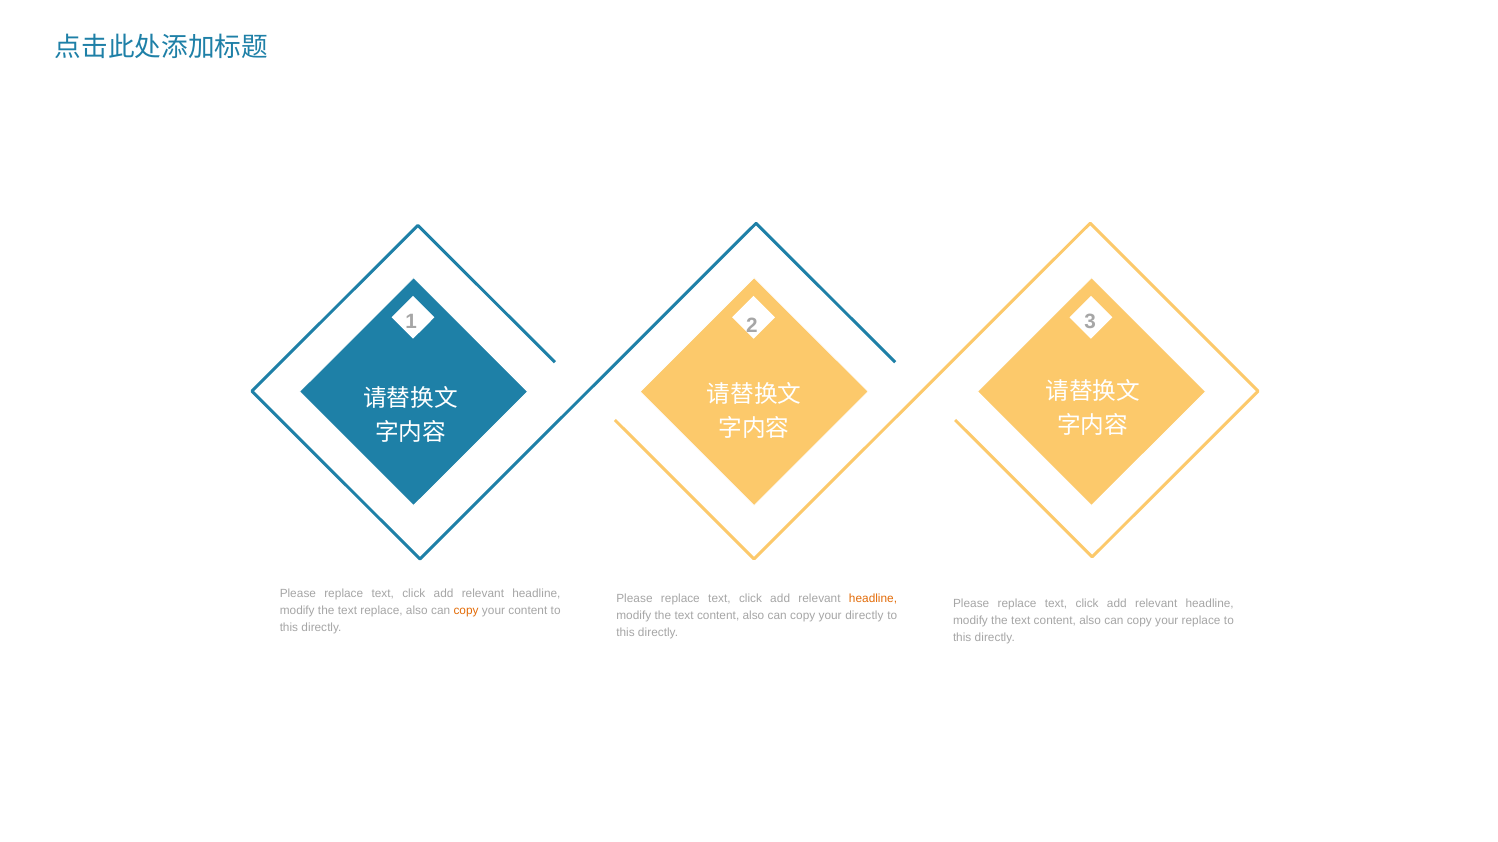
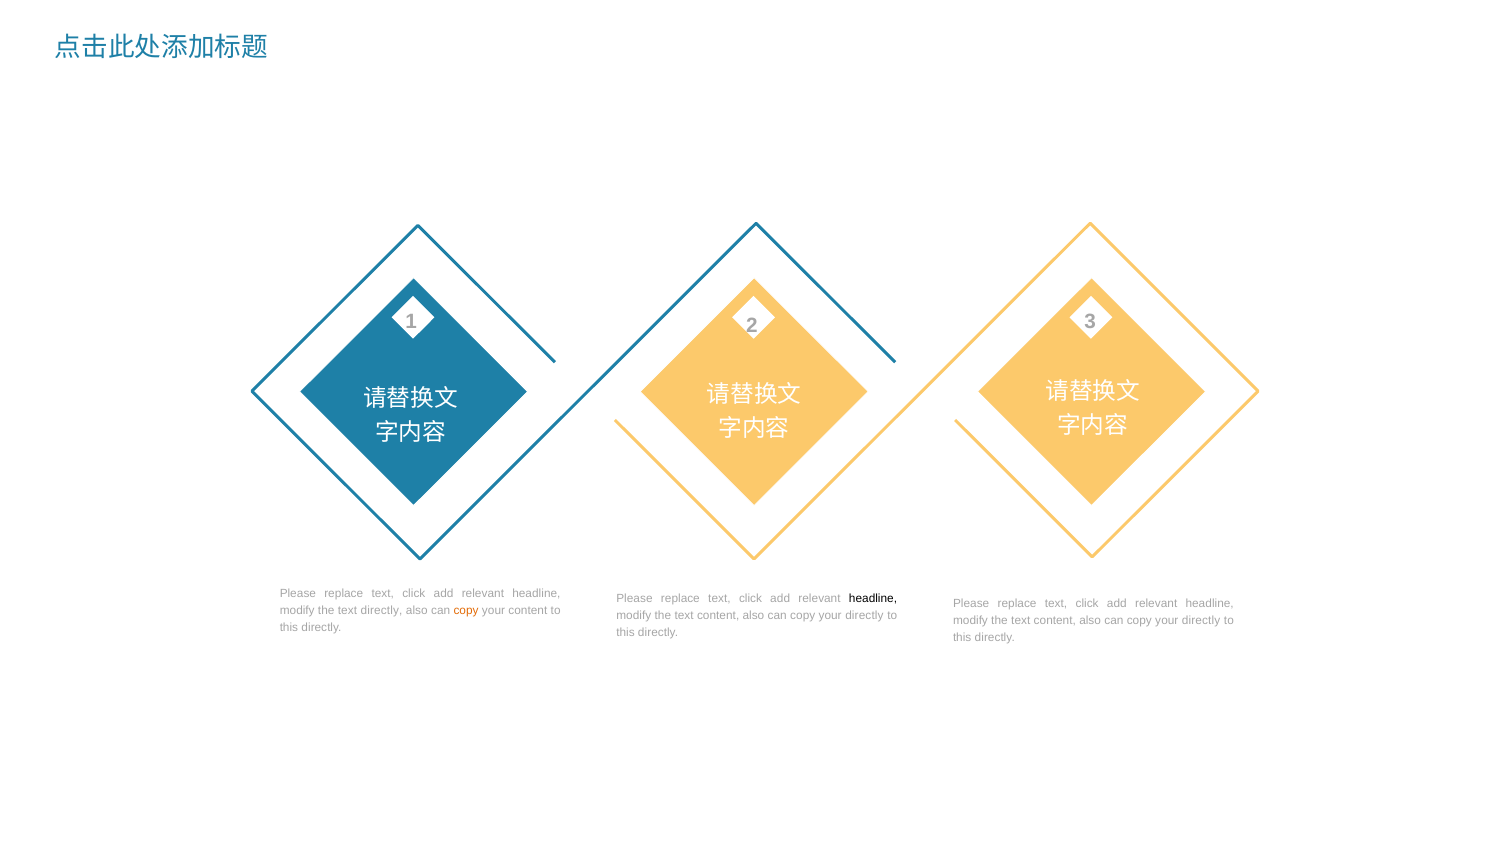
headline colour: orange -> black (873, 599)
text replace: replace -> directly (381, 611)
replace: replace -> directly (1201, 621)
